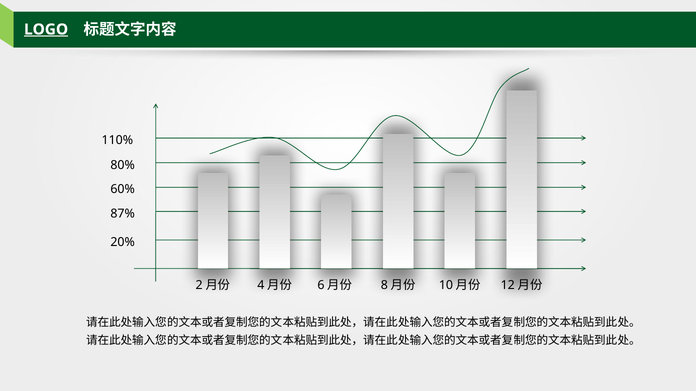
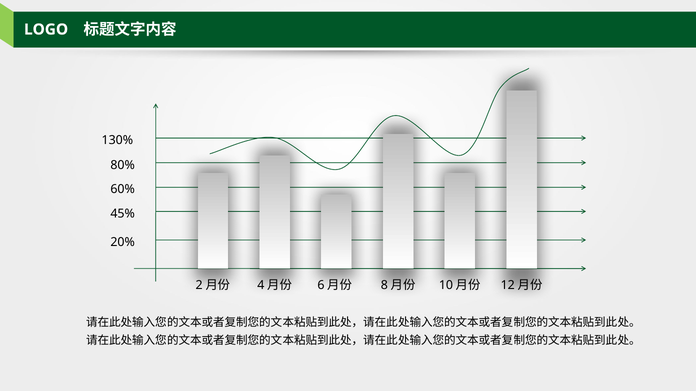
LOGO underline: present -> none (46, 29)
110%: 110% -> 130% (117, 141)
87%: 87% -> 45% (123, 214)
